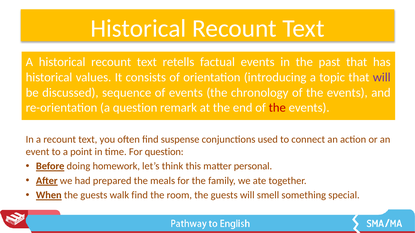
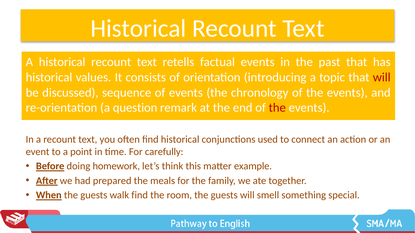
will colour: purple -> red (382, 77)
find suspense: suspense -> historical (180, 140)
For question: question -> carefully (164, 152)
personal: personal -> example (253, 167)
